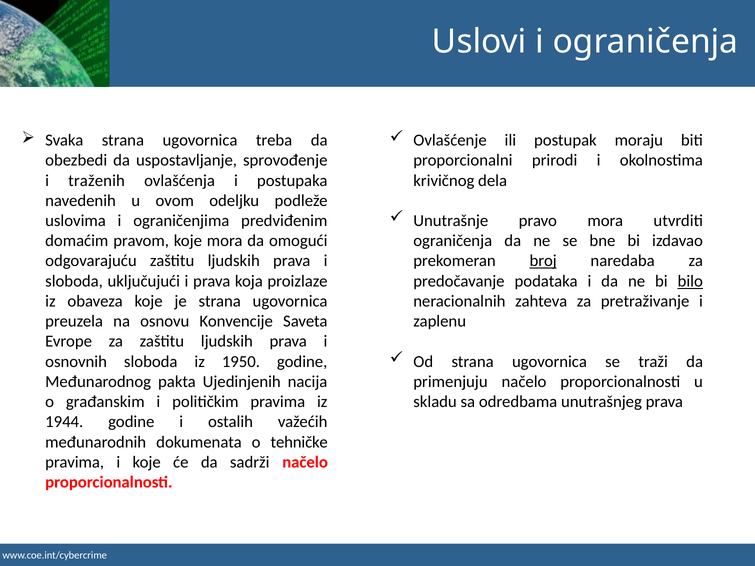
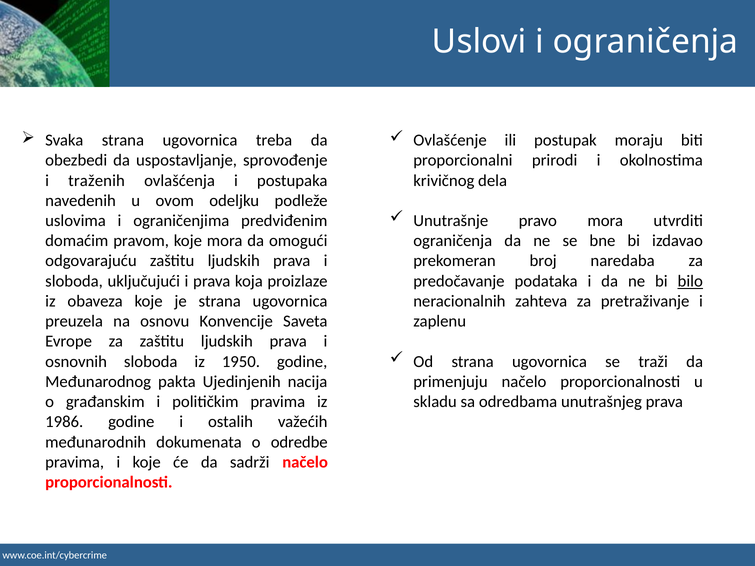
broj underline: present -> none (543, 261)
1944: 1944 -> 1986 (64, 422)
tehničke: tehničke -> odredbe (299, 442)
